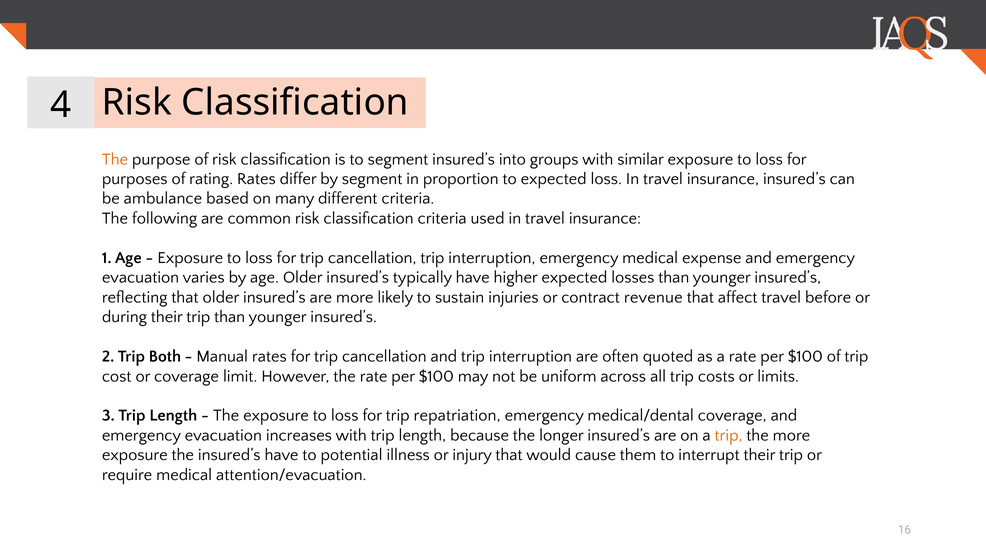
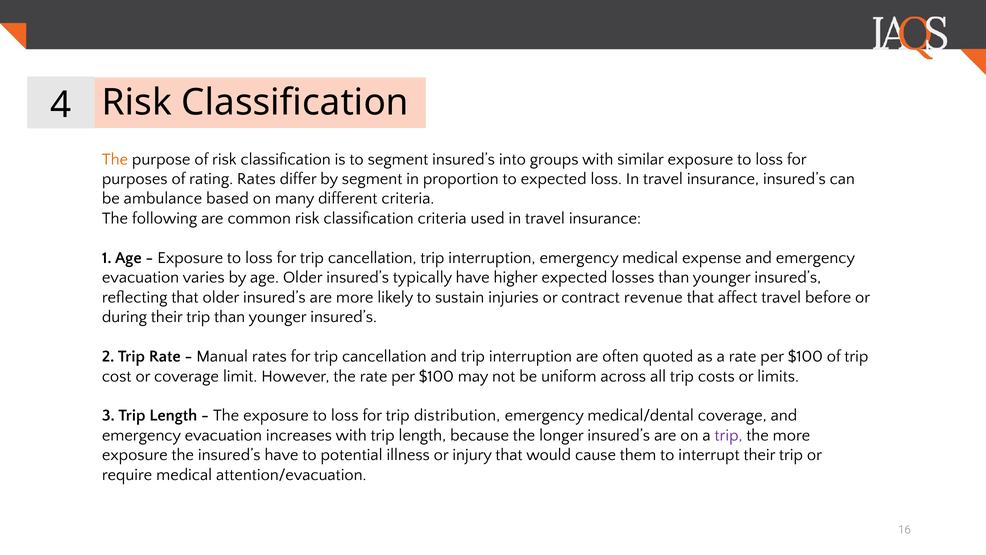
Trip Both: Both -> Rate (165, 356)
repatriation: repatriation -> distribution (457, 415)
trip colour: orange -> purple (729, 435)
